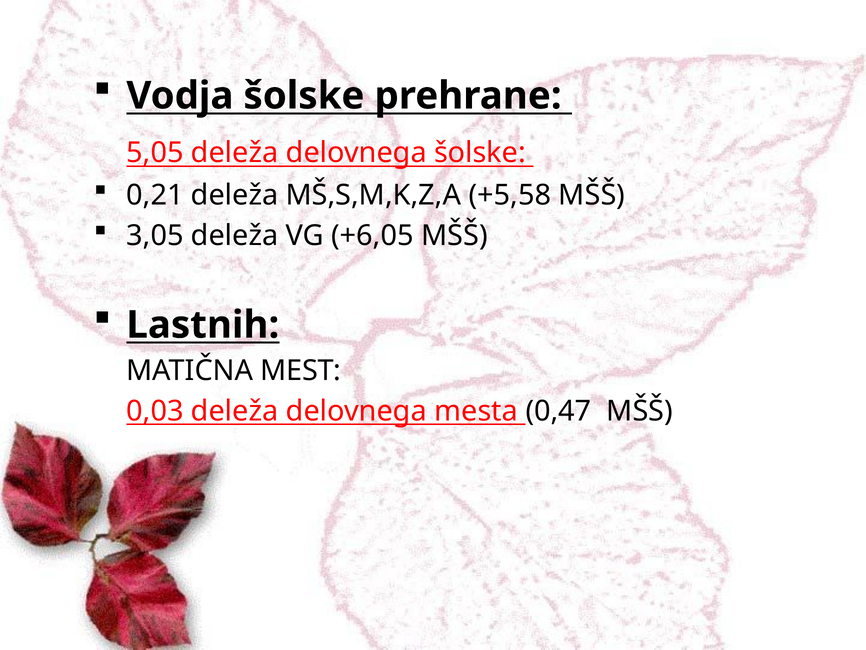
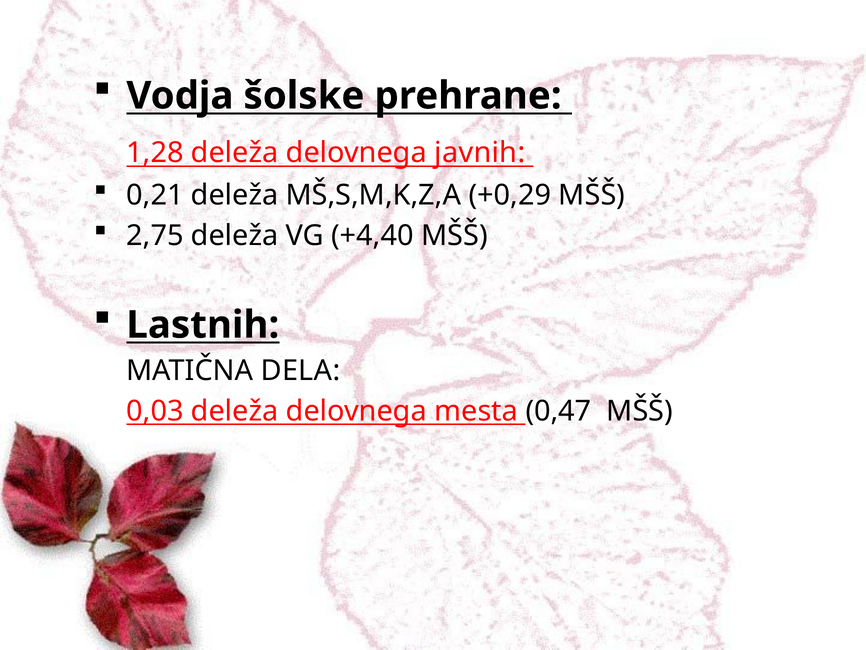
5,05: 5,05 -> 1,28 (155, 153)
delovnega šolske: šolske -> javnih (480, 153)
+5,58: +5,58 -> +0,29 (510, 195)
3,05: 3,05 -> 2,75 (155, 236)
+6,05: +6,05 -> +4,40 (372, 236)
MEST: MEST -> DELA (301, 370)
